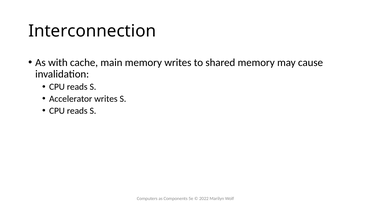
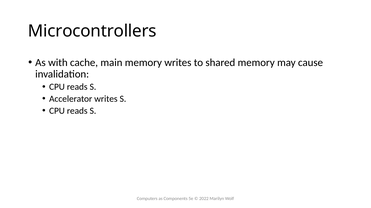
Interconnection: Interconnection -> Microcontrollers (92, 31)
